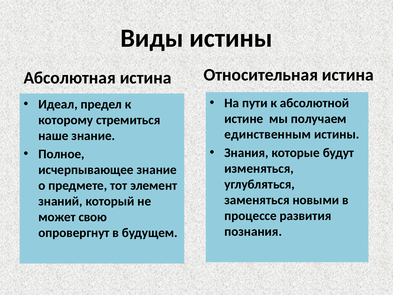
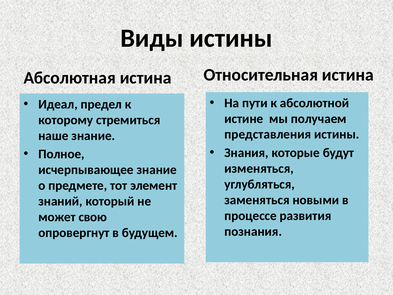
единственным: единственным -> представления (268, 134)
